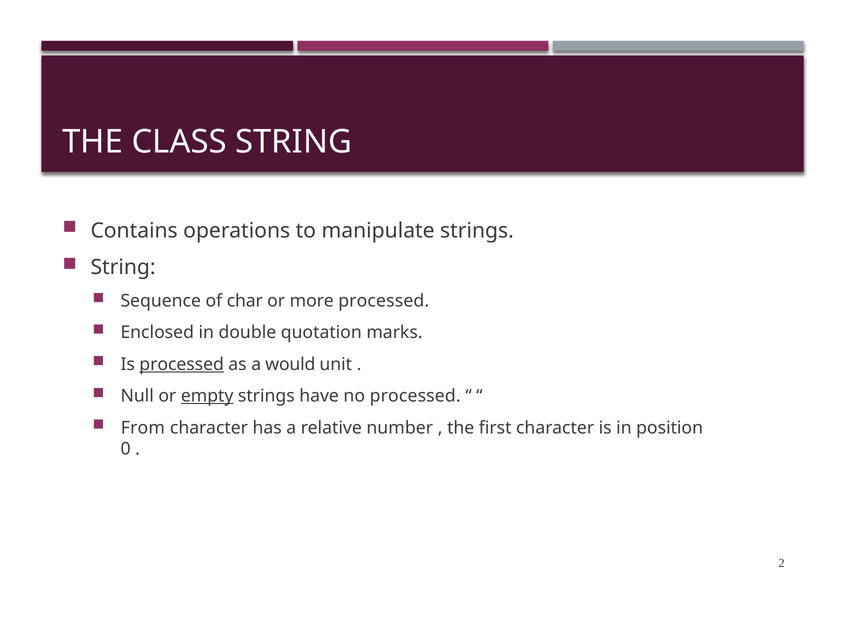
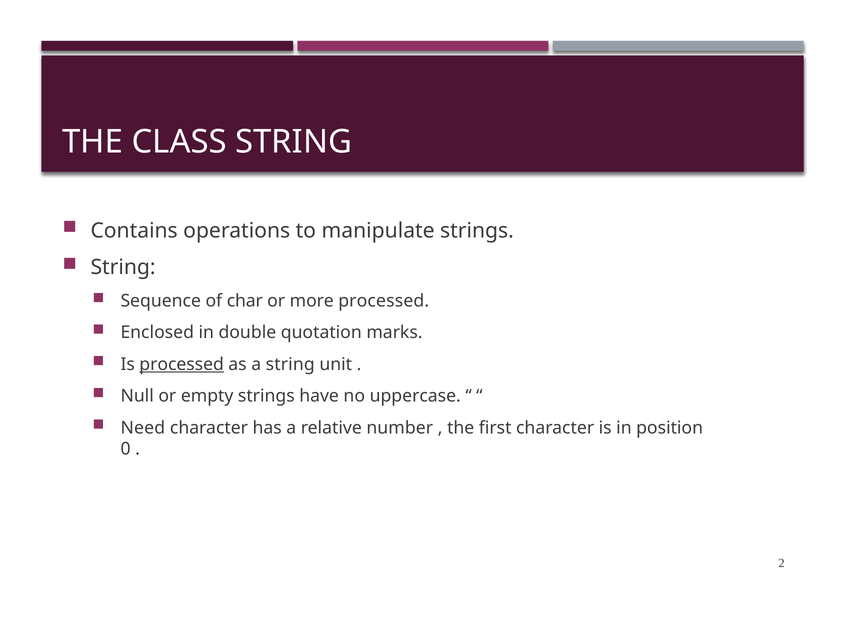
a would: would -> string (290, 365)
empty underline: present -> none (207, 396)
no processed: processed -> uppercase (415, 396)
From: From -> Need (143, 428)
